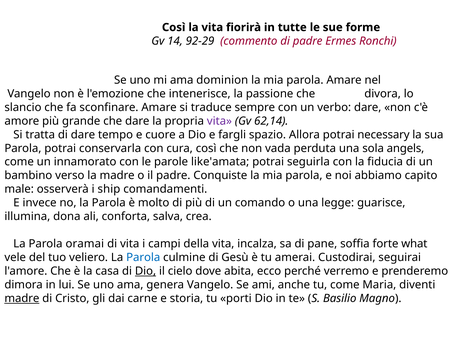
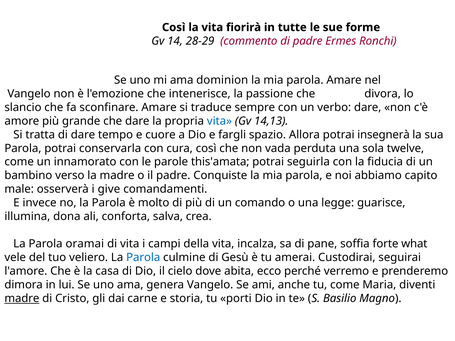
92-29: 92-29 -> 28-29 (200, 41)
vita colour: purple -> blue (219, 121)
62,14: 62,14 -> 14,13 (271, 121)
necessary: necessary -> insegnerà (384, 135)
angels: angels -> twelve (405, 148)
like'amata: like'amata -> this'amata (220, 162)
ship: ship -> give (109, 189)
Dio underline: present -> none (146, 271)
